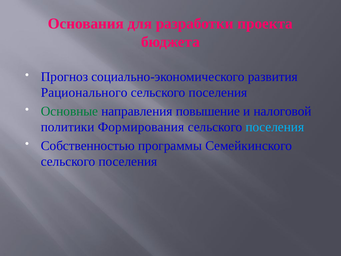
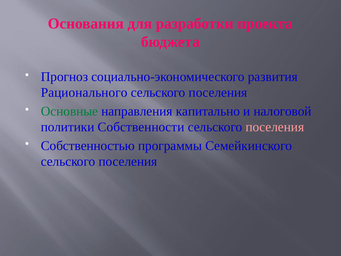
повышение: повышение -> капитально (208, 111)
Формирования: Формирования -> Собственности (141, 127)
поселения colour: light blue -> pink (275, 127)
